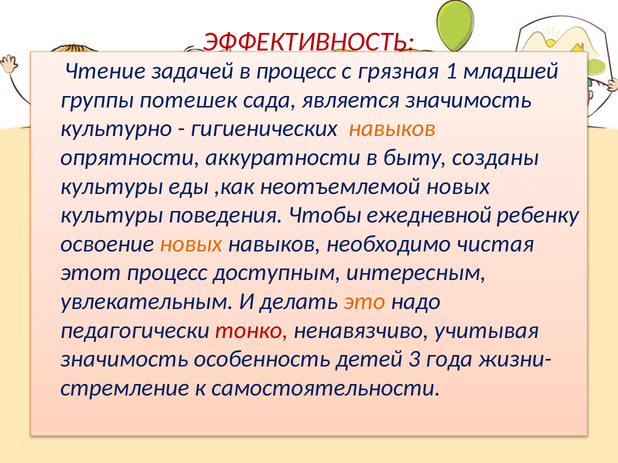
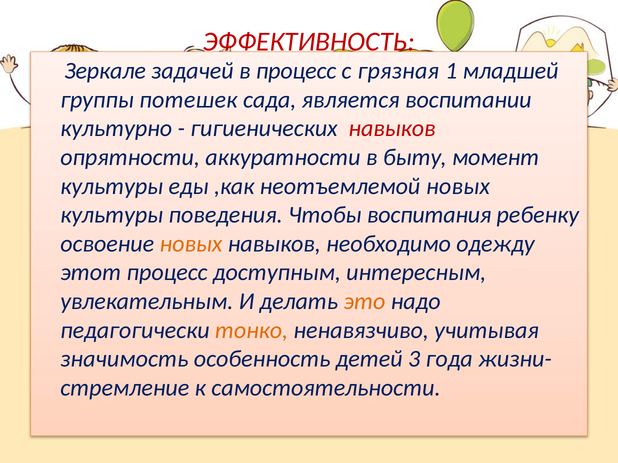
Чтение: Чтение -> Зеркале (105, 71)
является значимость: значимость -> воспитании (468, 100)
навыков colour: orange -> red (392, 129)
созданы: созданы -> момент (496, 157)
ежедневной: ежедневной -> воспитания (429, 215)
чистая: чистая -> одежду (495, 244)
тонко colour: red -> orange (252, 331)
